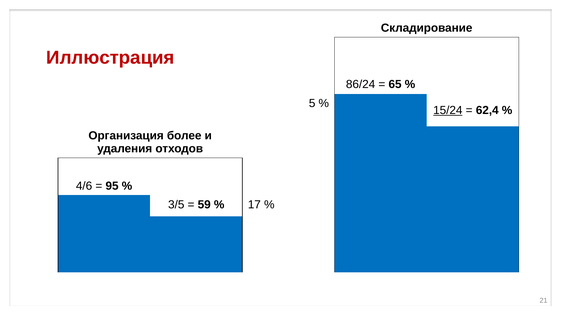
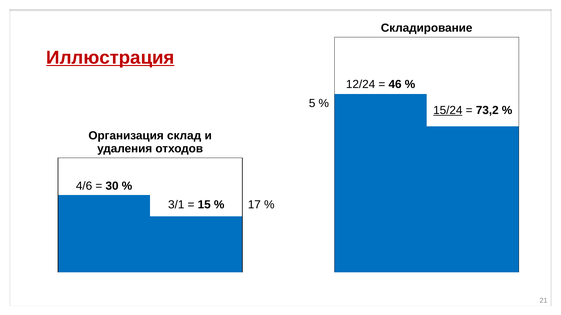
Иллюстрация underline: none -> present (110, 58)
86/24: 86/24 -> 12/24 (361, 84)
65: 65 -> 46 (395, 84)
62,4: 62,4 -> 73,2 (487, 110)
более: более -> склад (184, 136)
95: 95 -> 30 (112, 186)
3/5: 3/5 -> 3/1 (176, 205)
59: 59 -> 15 (204, 205)
